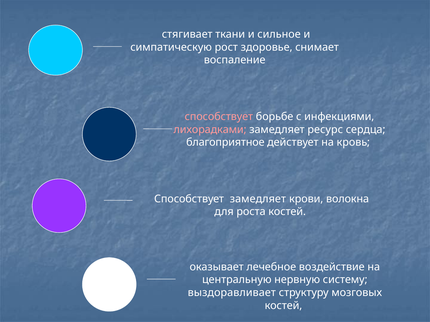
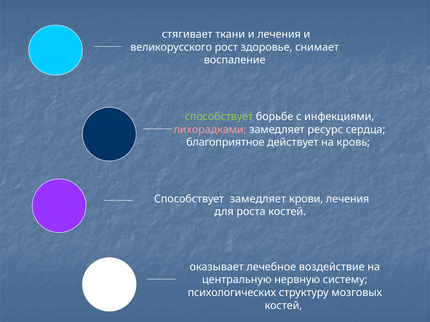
и сильное: сильное -> лечения (279, 34)
симпатическую: симпатическую -> великорусского (171, 47)
способствует colour: pink -> light green (219, 117)
крови волокна: волокна -> лечения (348, 199)
выздоравливает: выздоравливает -> психологических (232, 293)
